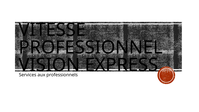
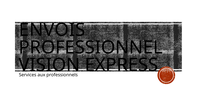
VITESSE: VITESSE -> ENVOIS (52, 30)
